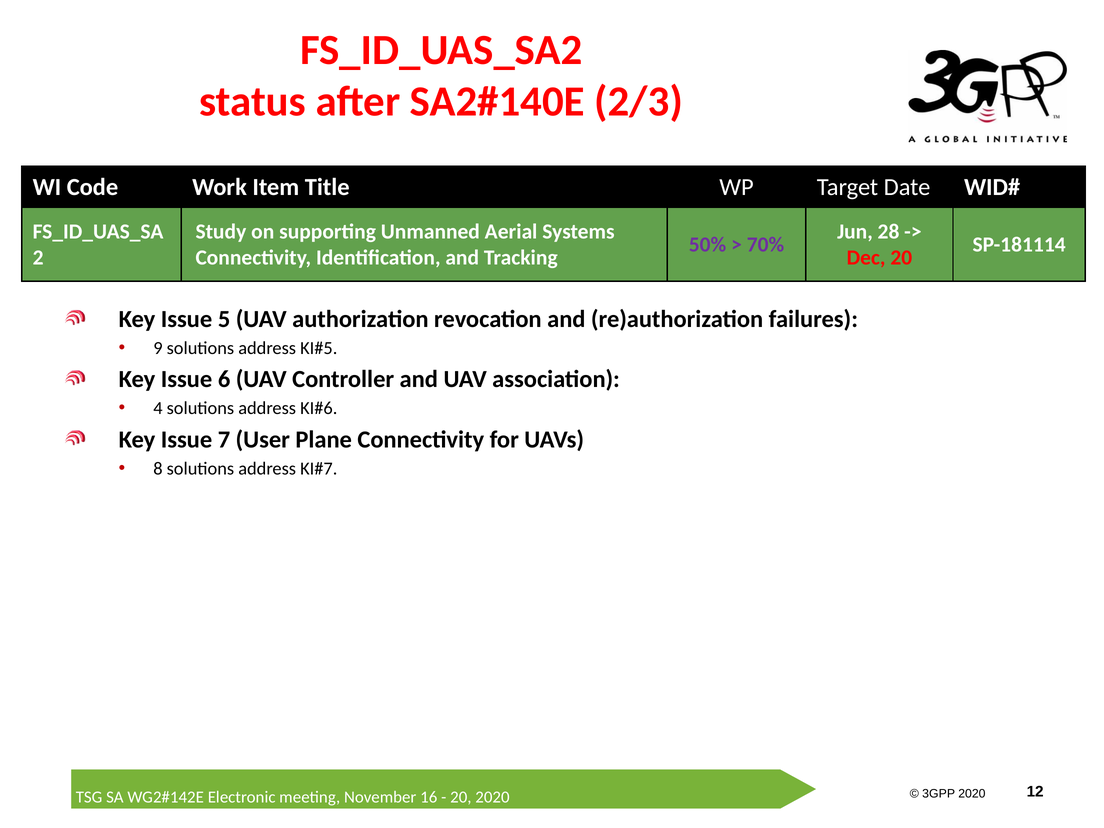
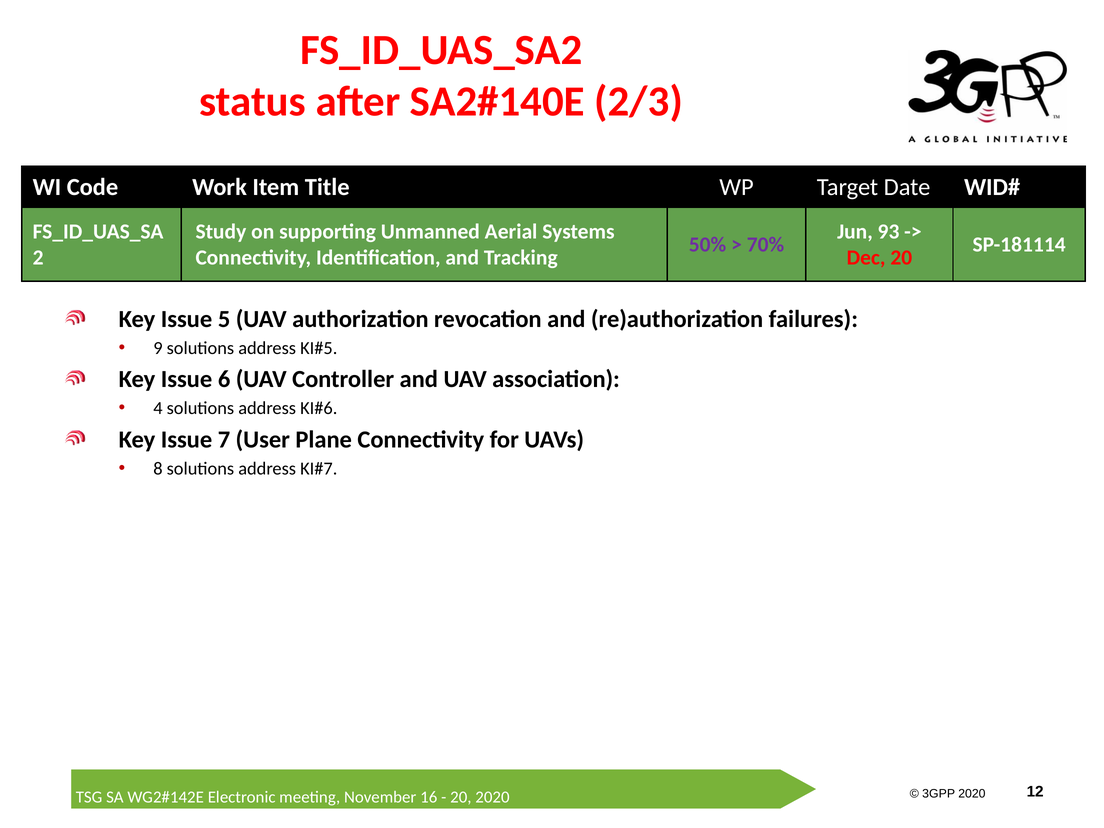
28: 28 -> 93 (888, 231)
